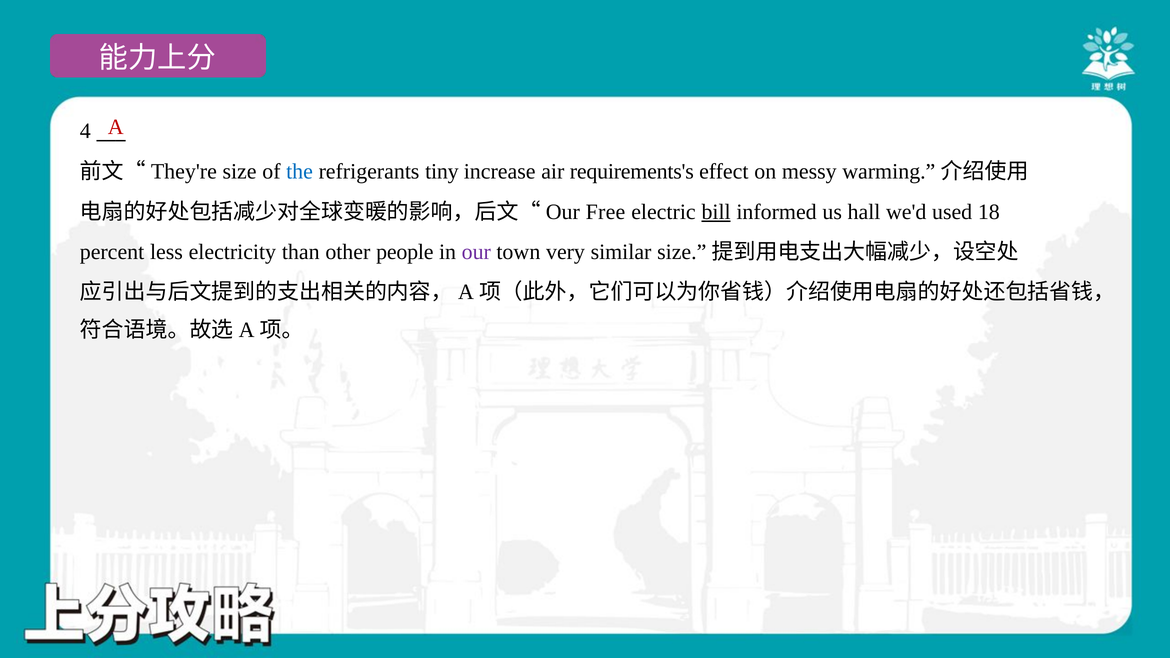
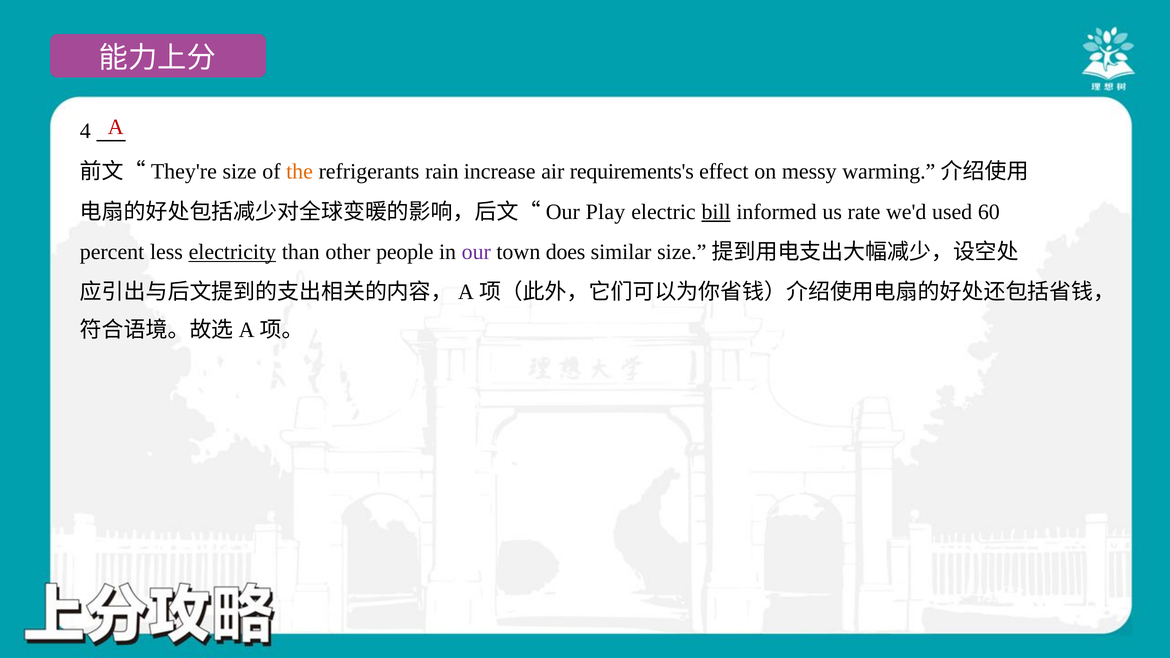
the colour: blue -> orange (300, 172)
tiny: tiny -> rain (442, 172)
Free: Free -> Play (605, 212)
hall: hall -> rate (864, 212)
18: 18 -> 60 (989, 212)
electricity underline: none -> present (232, 252)
very: very -> does (566, 252)
